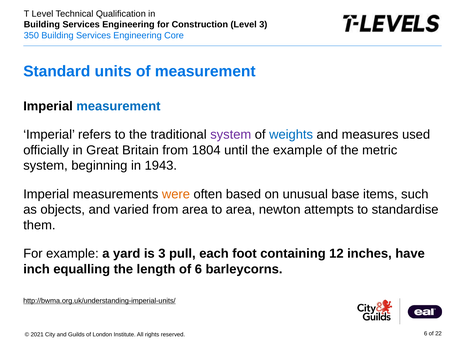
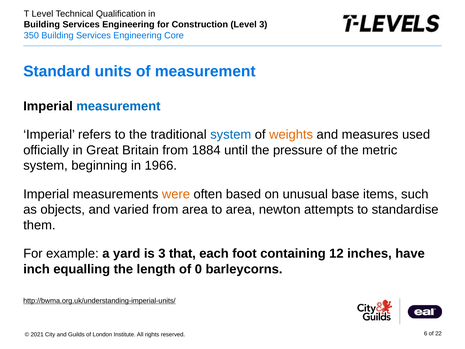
system colour: purple -> blue (231, 135)
weights colour: blue -> orange (291, 135)
1804: 1804 -> 1884 (206, 150)
the example: example -> pressure (298, 150)
1943: 1943 -> 1966 (161, 166)
pull: pull -> that (182, 253)
of 6: 6 -> 0 (198, 269)
